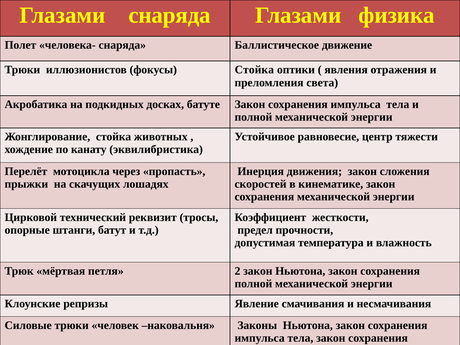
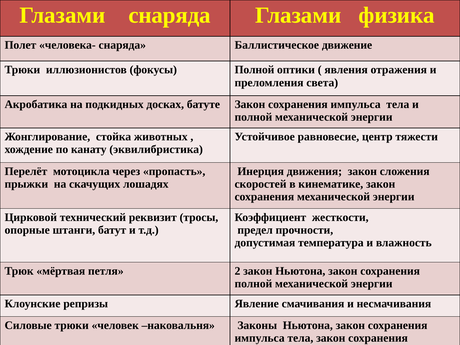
фокусы Стойка: Стойка -> Полной (254, 70)
